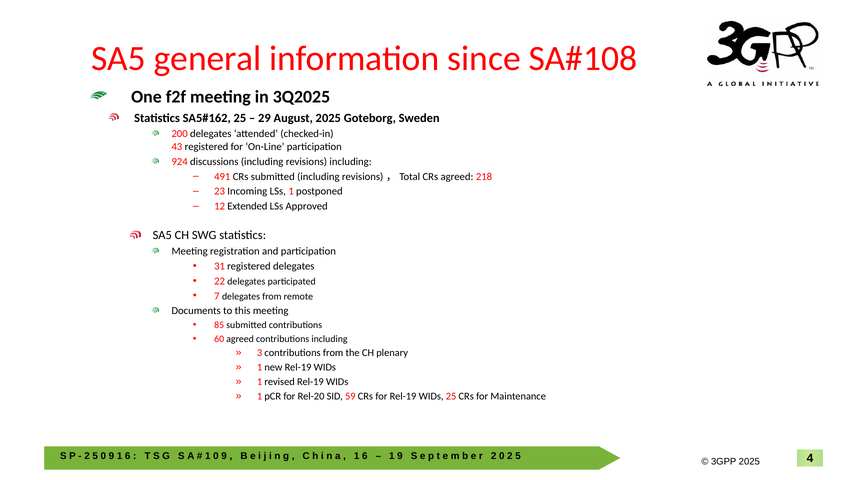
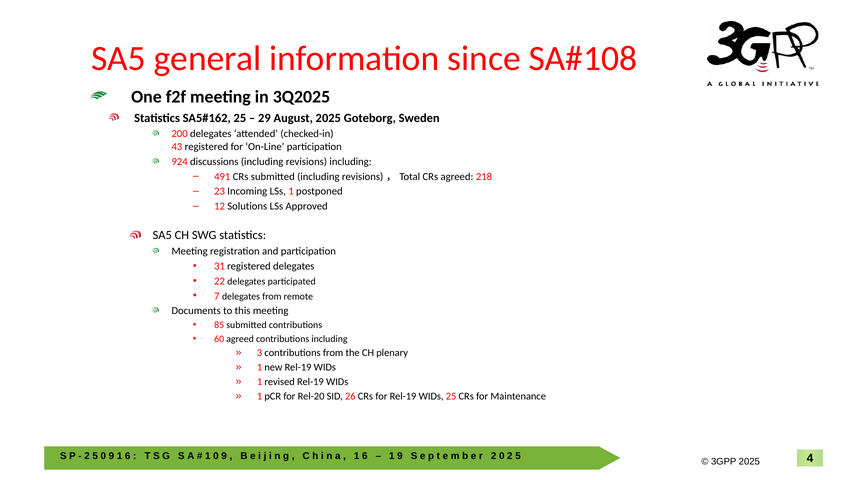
Extended: Extended -> Solutions (247, 207)
59: 59 -> 26 (350, 397)
